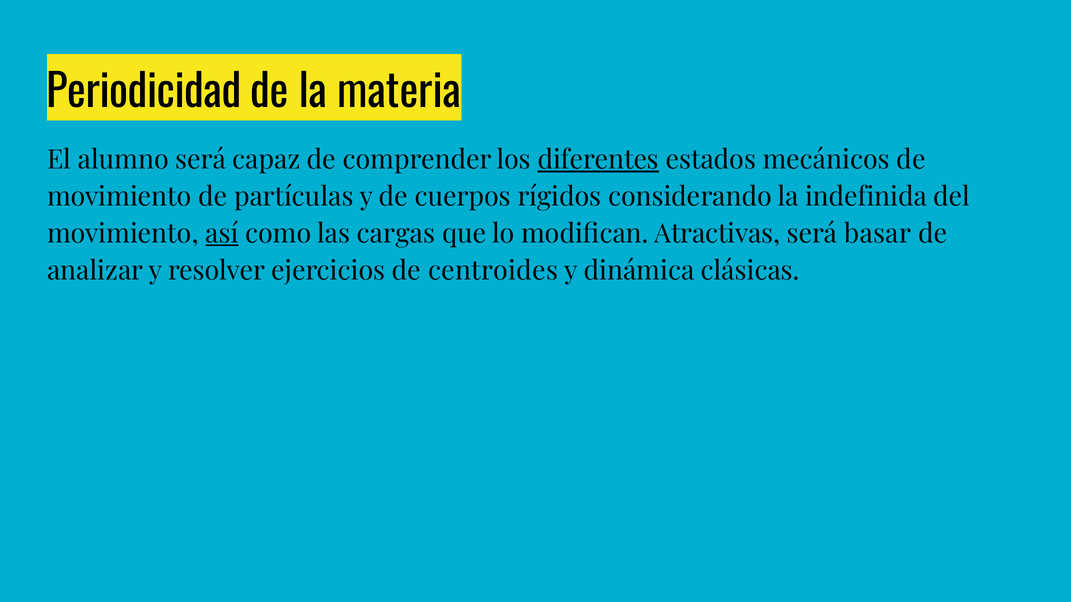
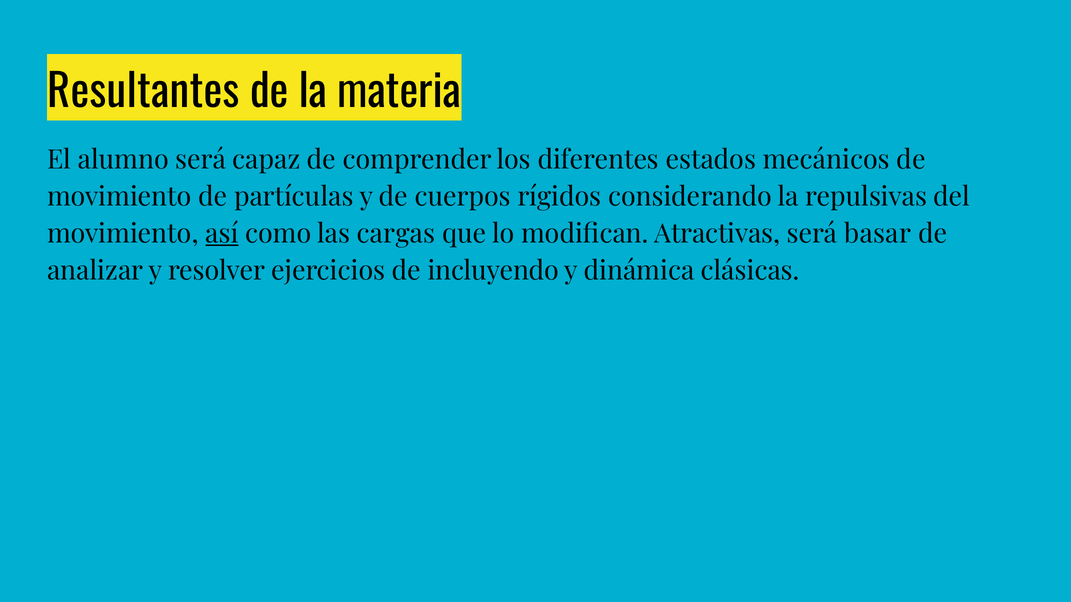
Periodicidad: Periodicidad -> Resultantes (143, 93)
diferentes underline: present -> none (598, 160)
indefinida: indefinida -> repulsivas (866, 197)
centroides: centroides -> incluyendo (493, 271)
